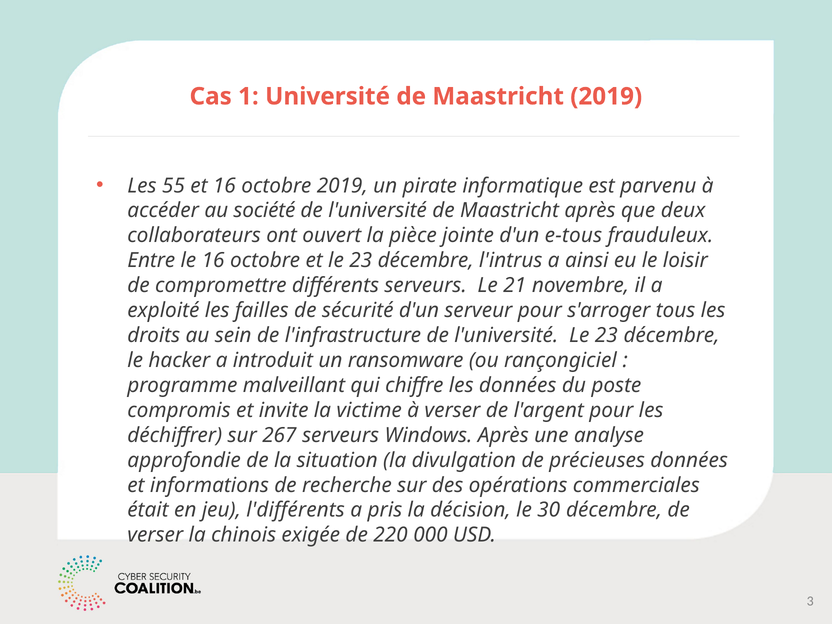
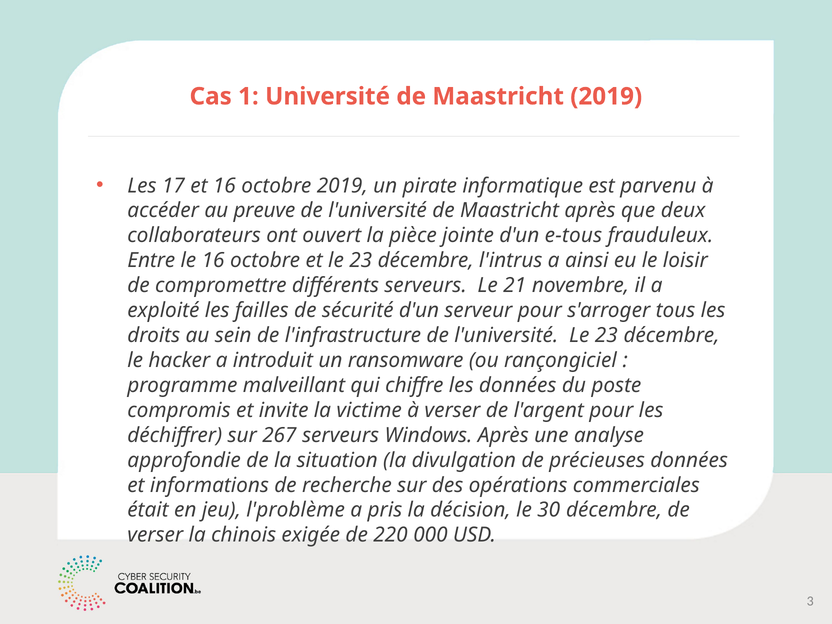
55: 55 -> 17 (173, 186)
société: société -> preuve (264, 211)
l'différents: l'différents -> l'problème (296, 510)
